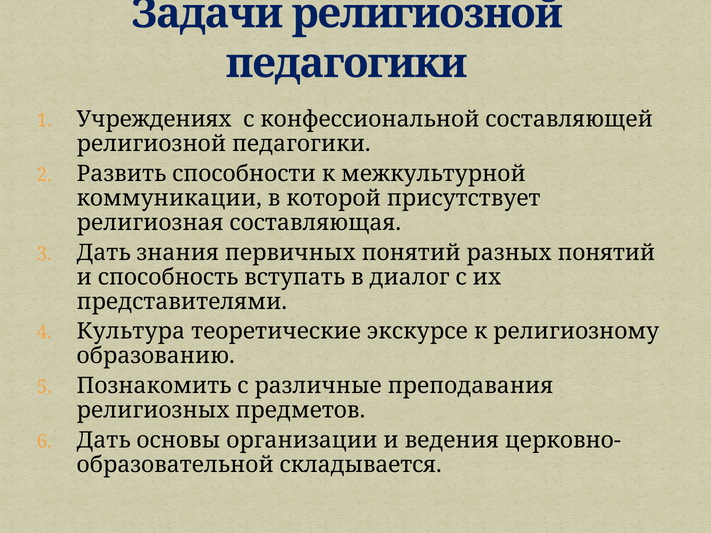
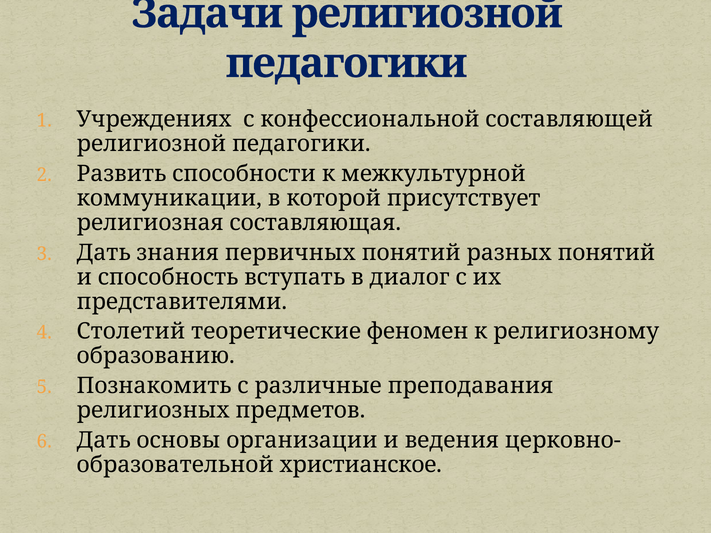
Культура: Культура -> Столетий (131, 332)
экскурсе: экскурсе -> феномен (418, 332)
складывается: складывается -> христианское (361, 465)
